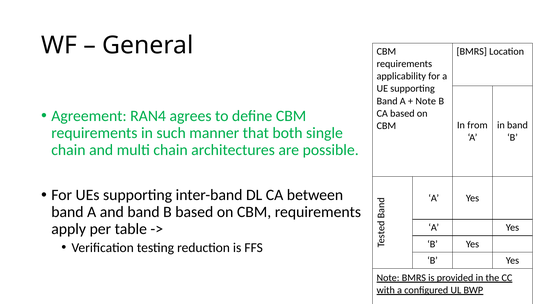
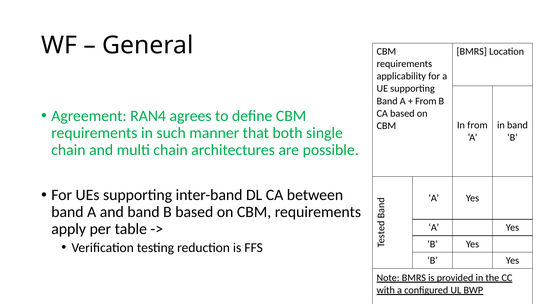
Note: Note -> From (426, 101)
